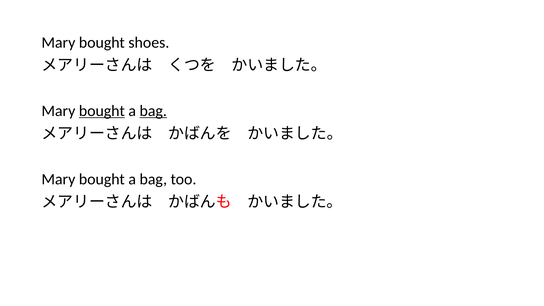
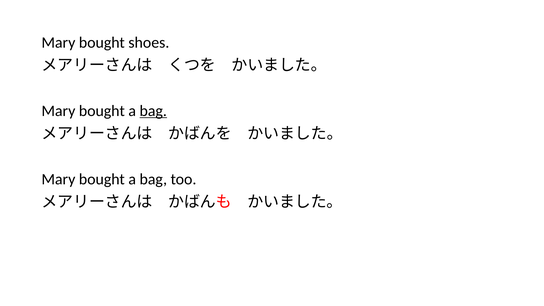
bought underline: present -> none (102, 111)
